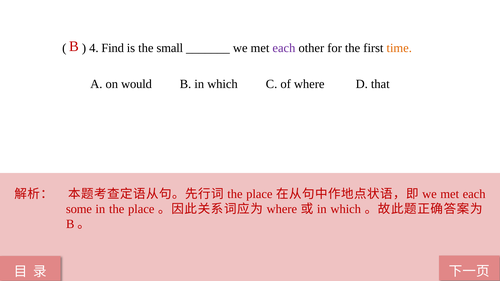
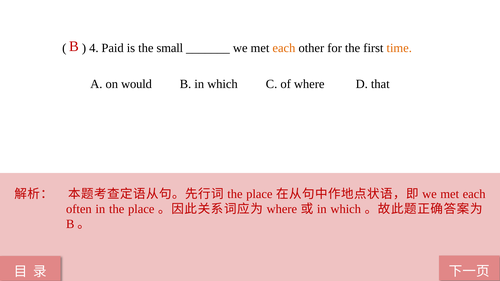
Find: Find -> Paid (113, 48)
each colour: purple -> orange (284, 48)
some: some -> often (79, 209)
